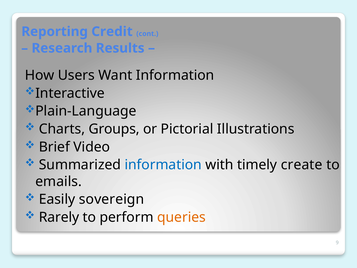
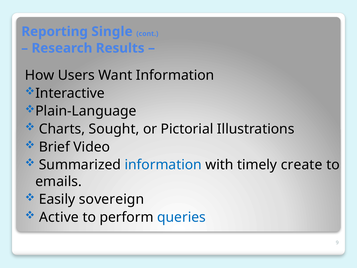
Credit: Credit -> Single (112, 32)
Groups: Groups -> Sought (114, 129)
Rarely: Rarely -> Active (59, 217)
queries colour: orange -> blue (181, 217)
